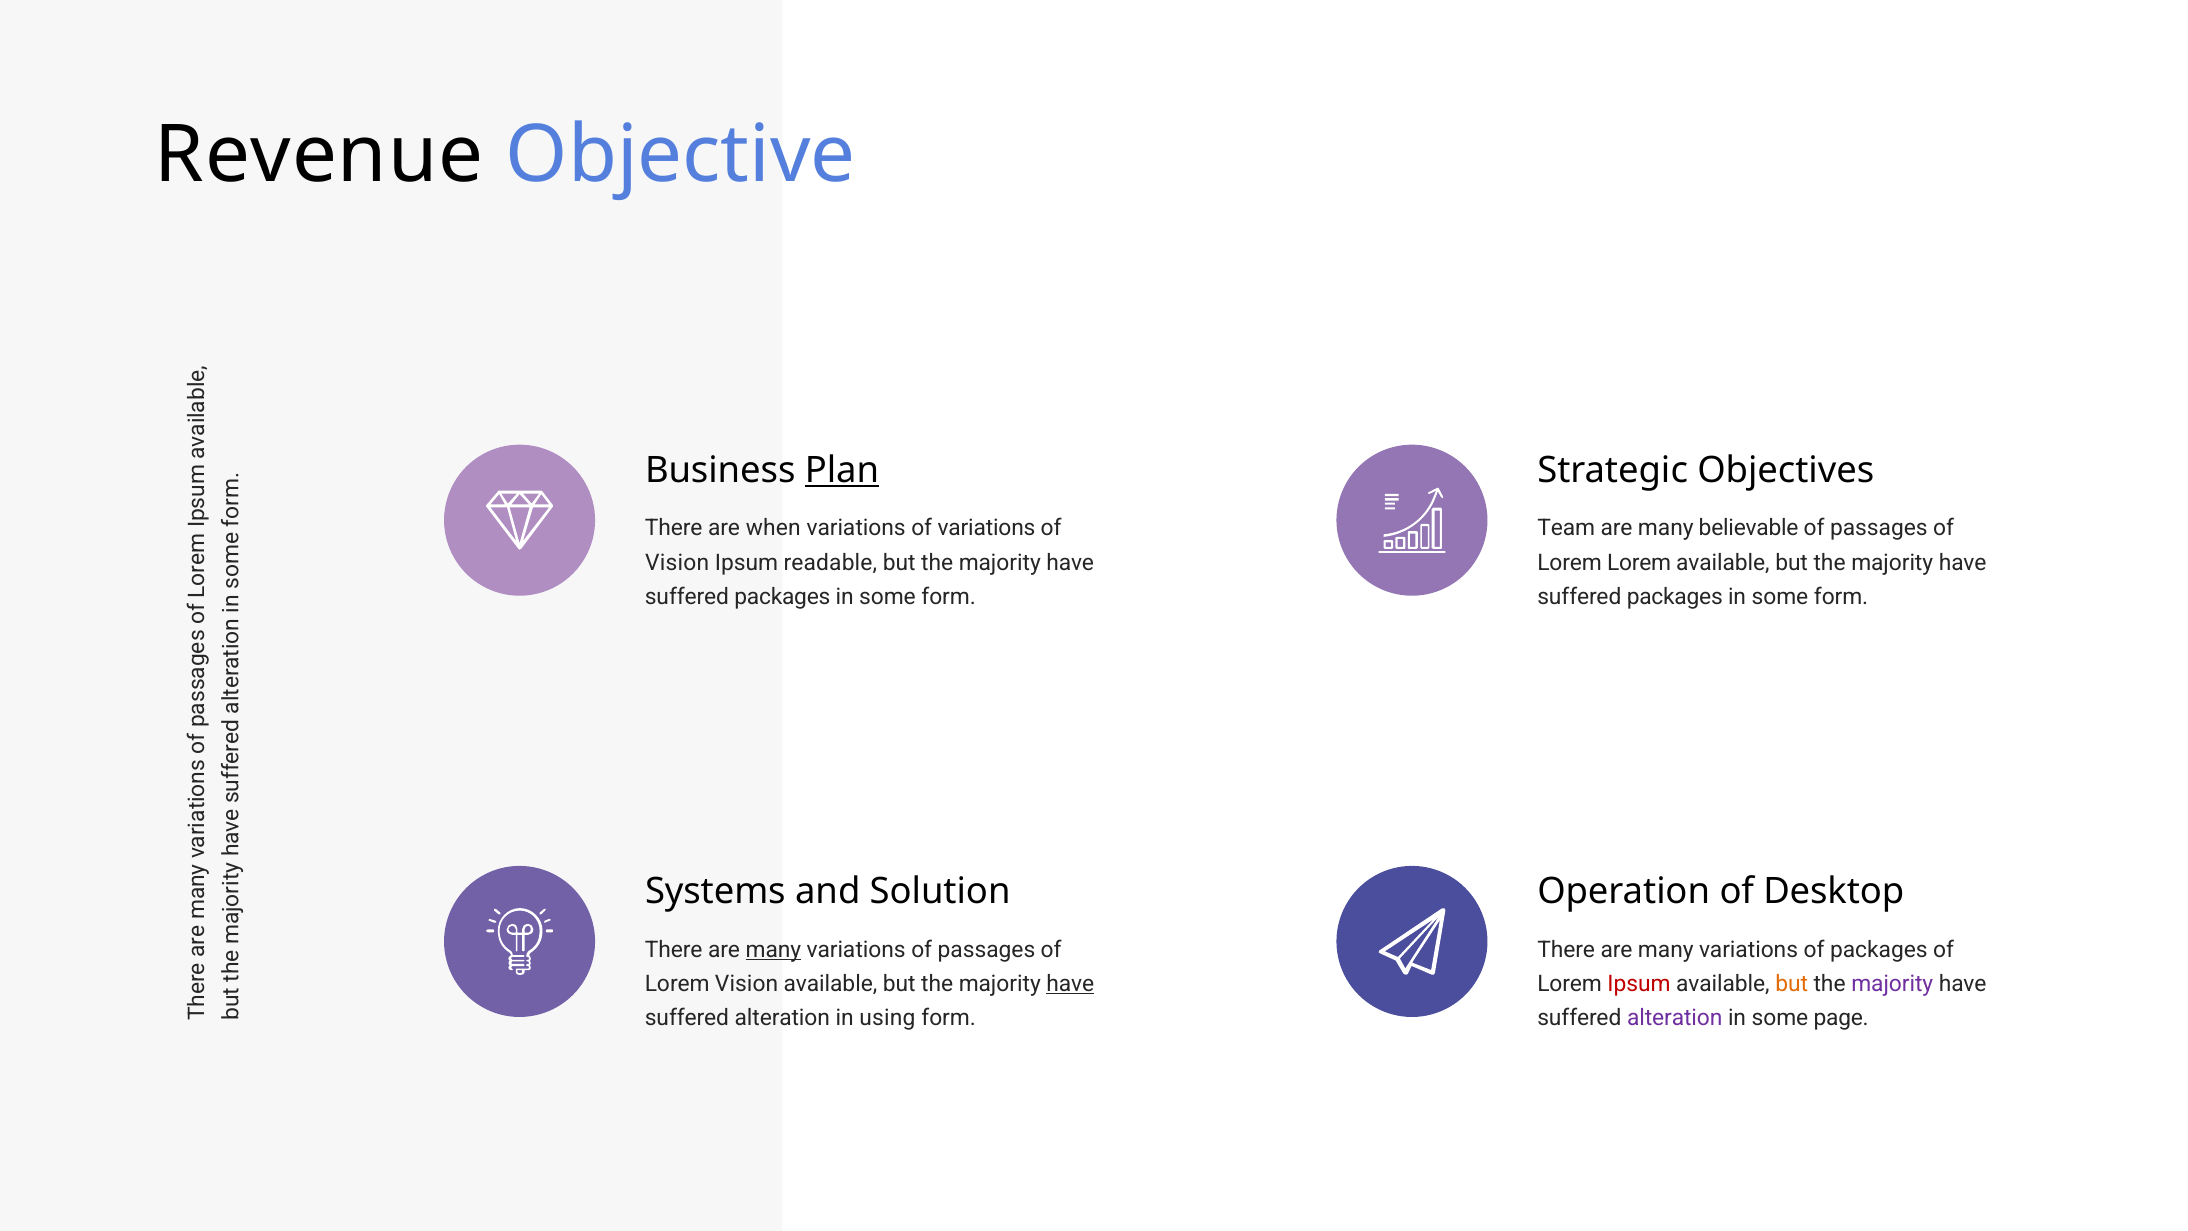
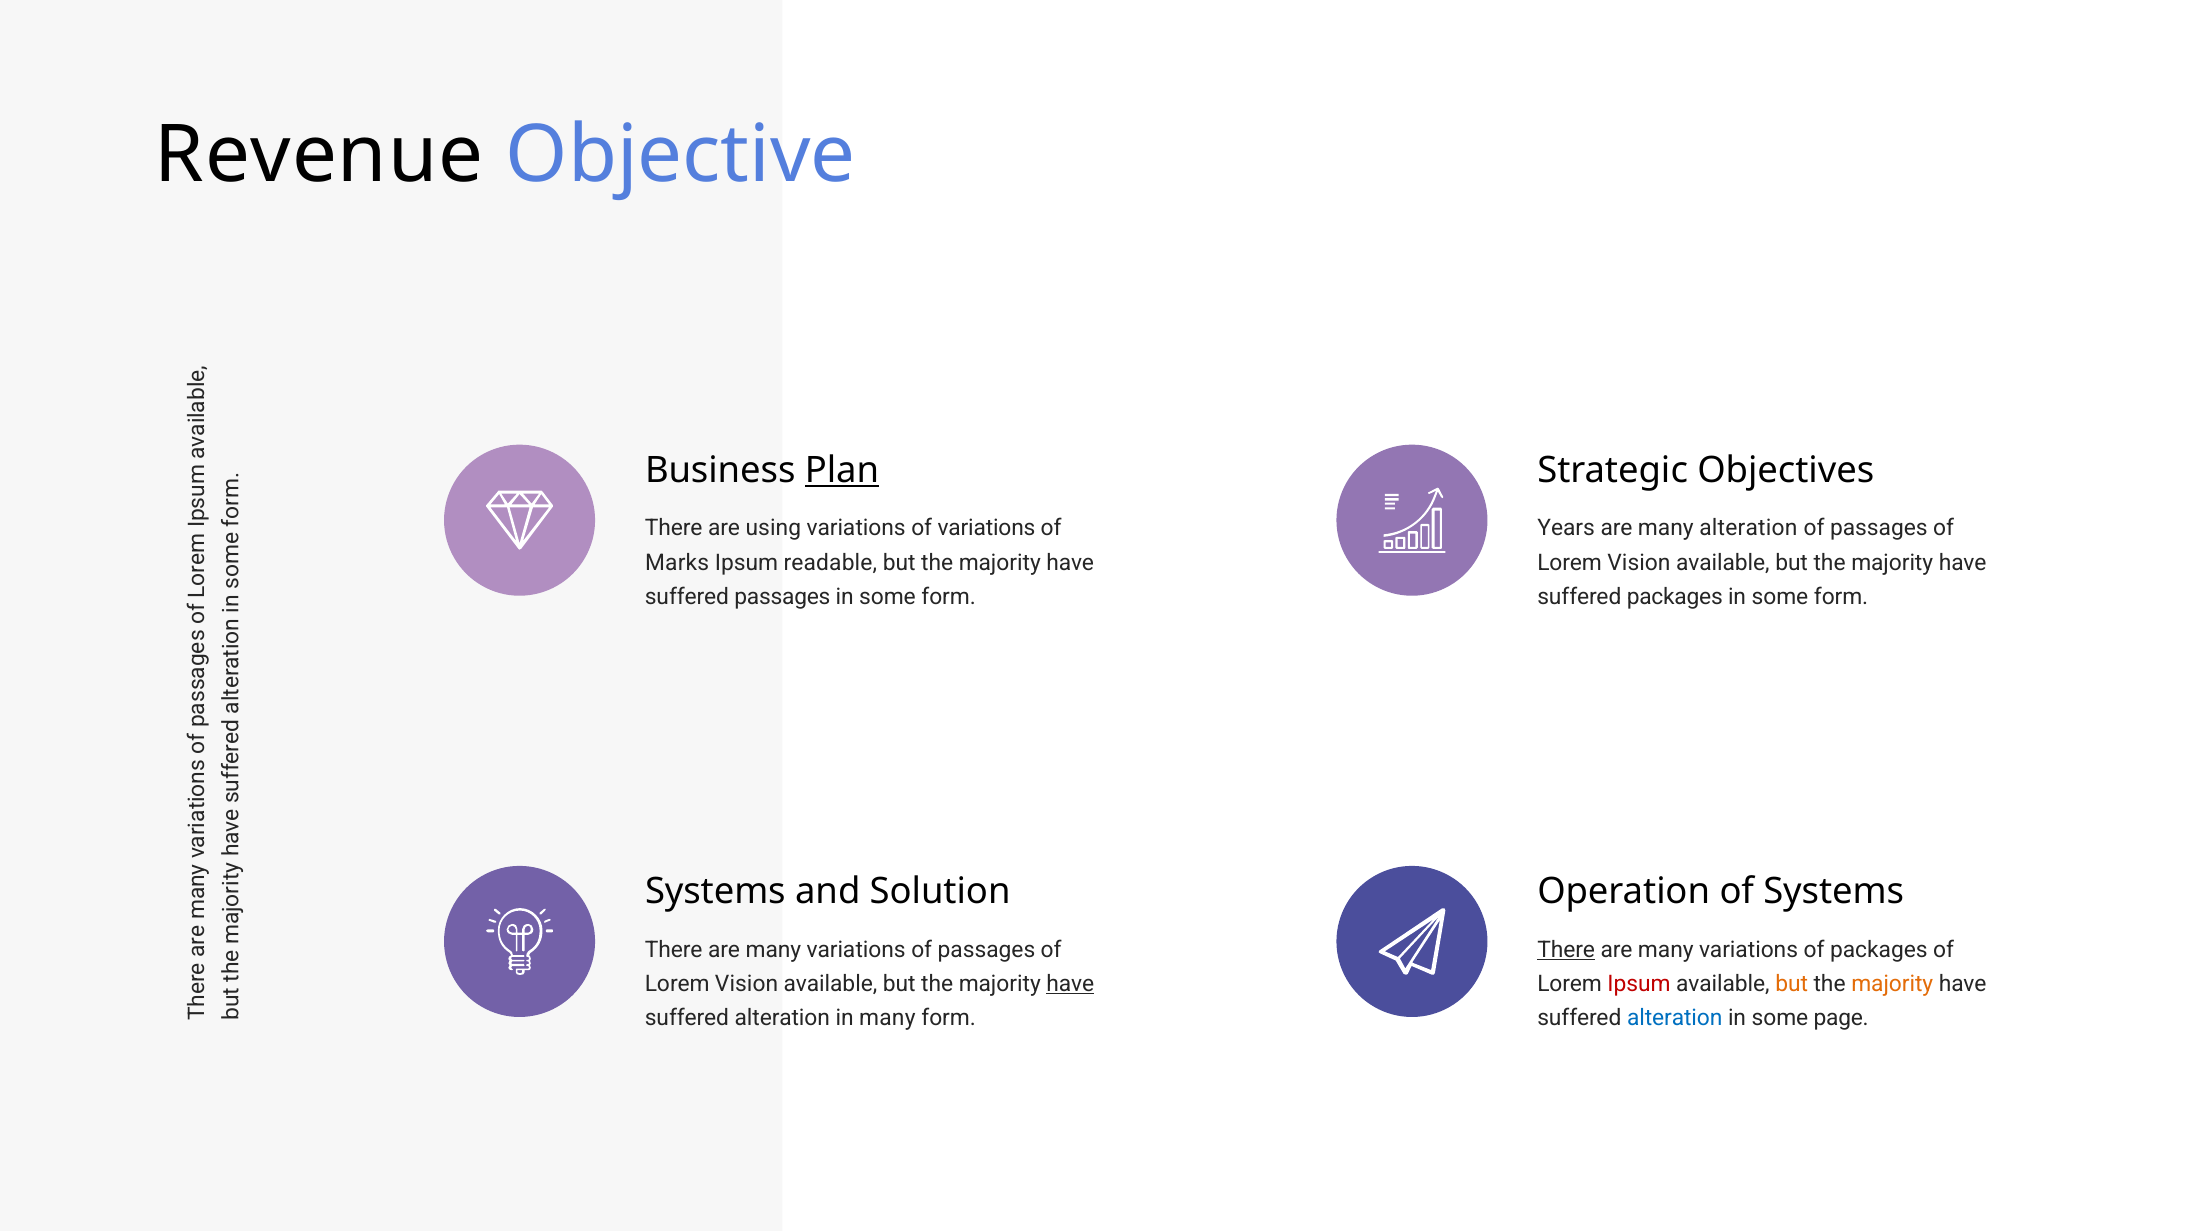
when: when -> using (773, 528)
Team: Team -> Years (1566, 528)
many believable: believable -> alteration (1748, 528)
Vision: Vision -> Marks (677, 562)
Lorem: Lorem -> Vision (1639, 562)
packages: packages -> passages (782, 597)
of Desktop: Desktop -> Systems (1834, 892)
many underline: present -> none (773, 949)
There underline: none -> present (1566, 949)
majority colour: purple -> orange (1892, 984)
in using: using -> many (887, 1018)
alteration colour: purple -> blue (1675, 1018)
